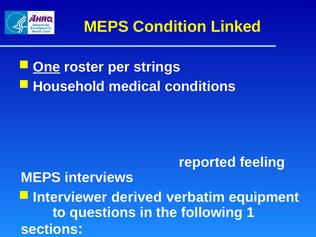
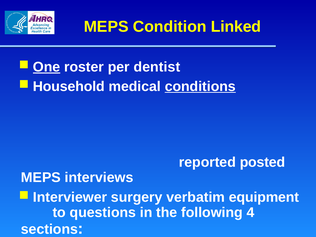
strings: strings -> dentist (157, 67)
conditions underline: none -> present (200, 86)
feeling: feeling -> posted (262, 162)
derived: derived -> surgery (137, 197)
1: 1 -> 4 (251, 213)
